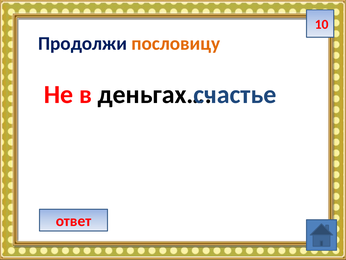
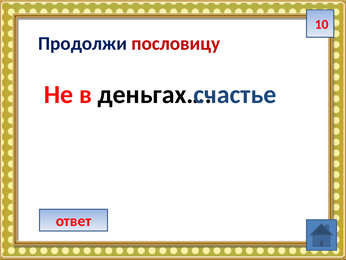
пословицу colour: orange -> red (176, 44)
